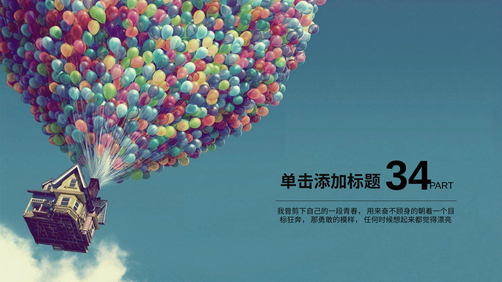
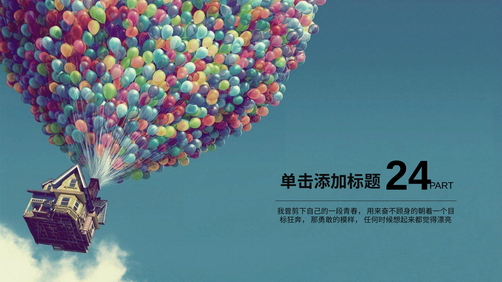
34: 34 -> 24 (408, 176)
